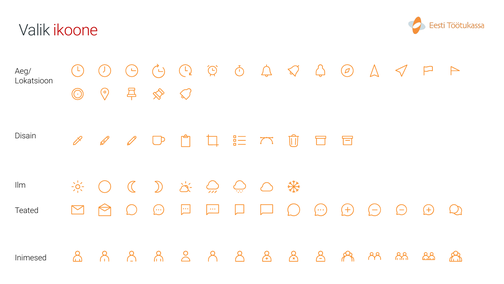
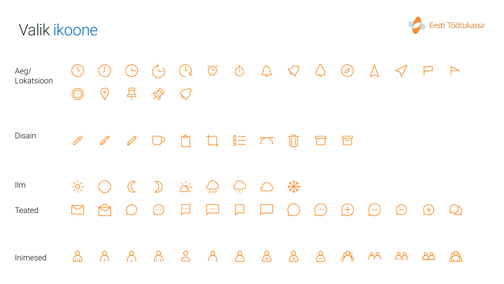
ikoone colour: red -> blue (76, 30)
